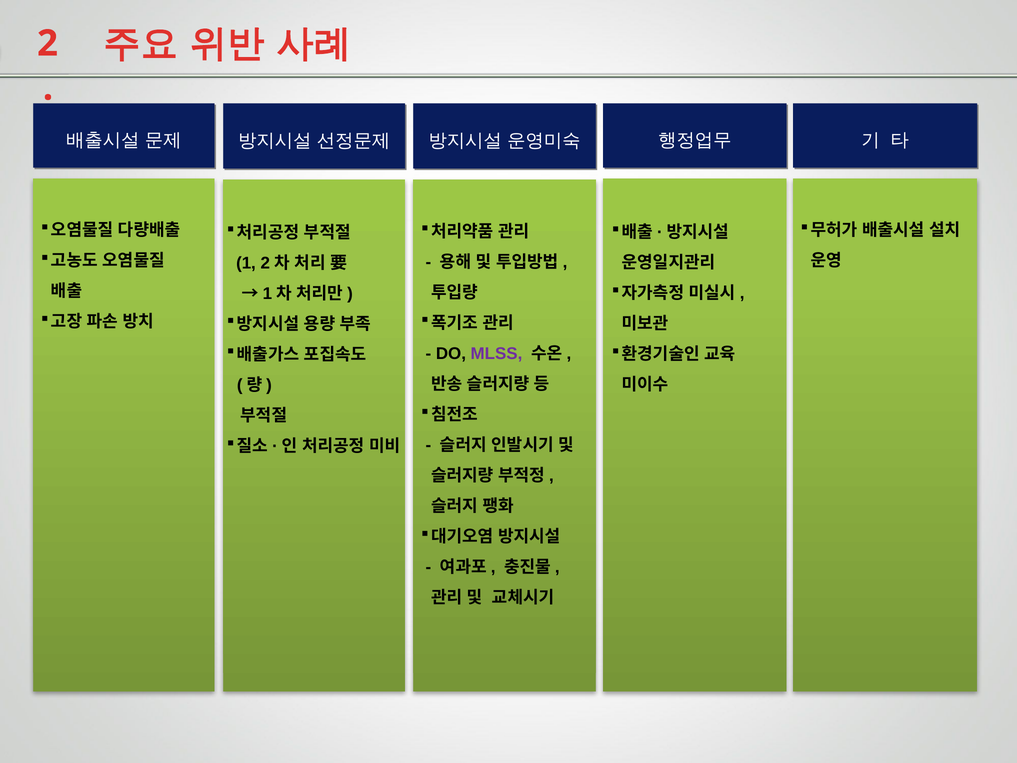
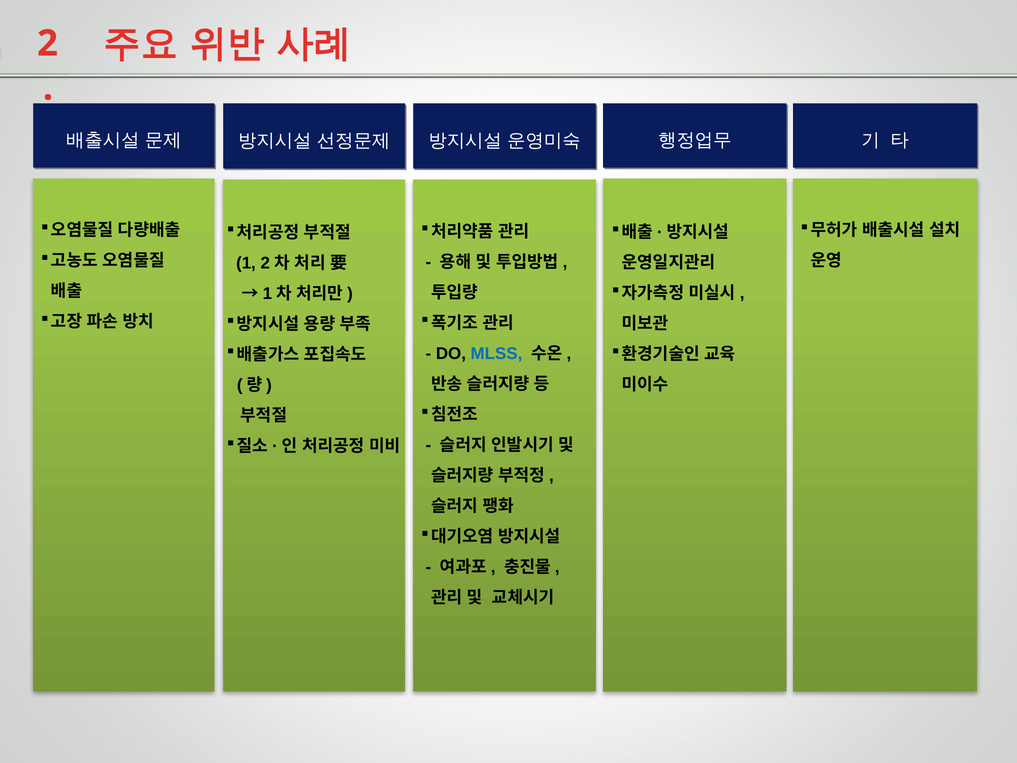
MLSS colour: purple -> blue (496, 354)
